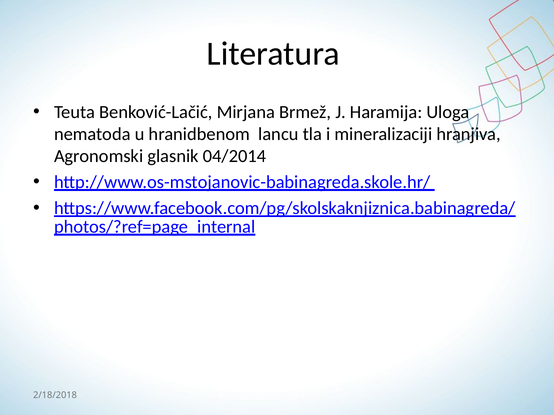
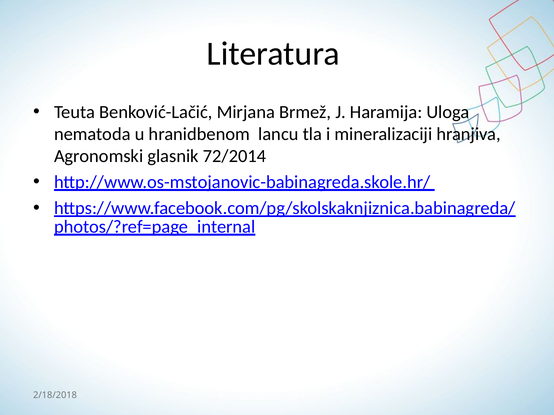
04/2014: 04/2014 -> 72/2014 (234, 156)
